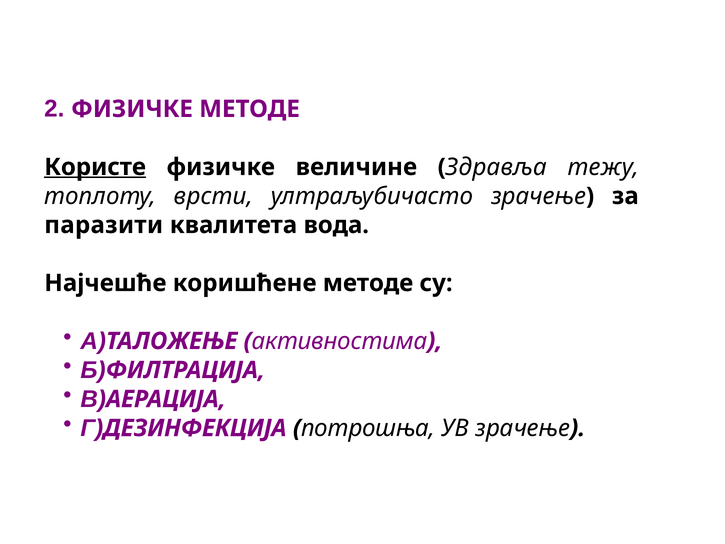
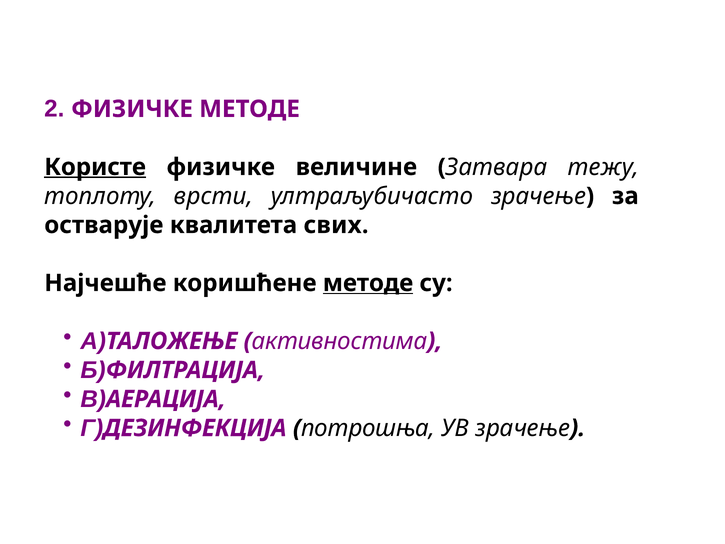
Здравља: Здравља -> Затвара (497, 167)
паразити: паразити -> остварује (104, 225)
вода: вода -> свих (336, 225)
методе underline: none -> present (368, 283)
